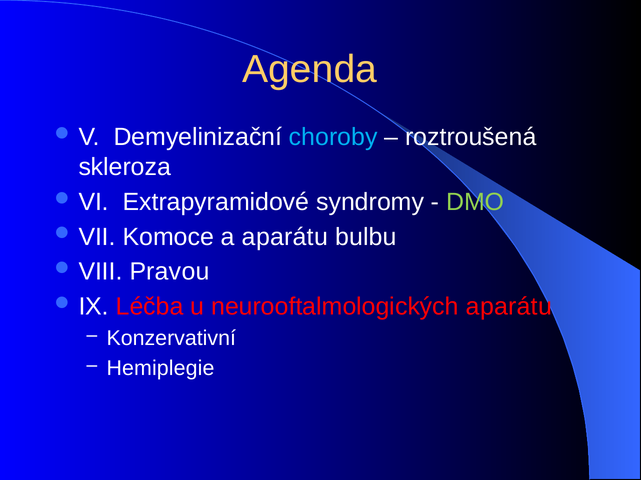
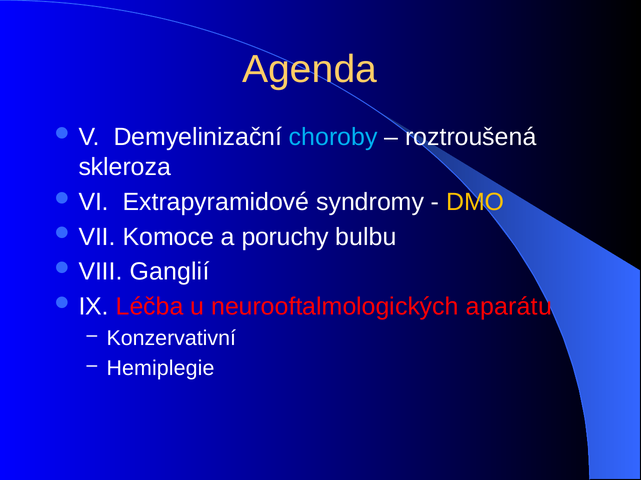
DMO colour: light green -> yellow (475, 202)
a aparátu: aparátu -> poruchy (285, 237)
Pravou: Pravou -> Ganglií (170, 272)
